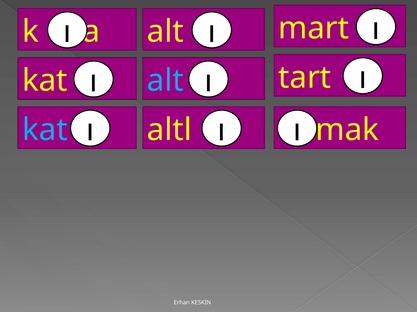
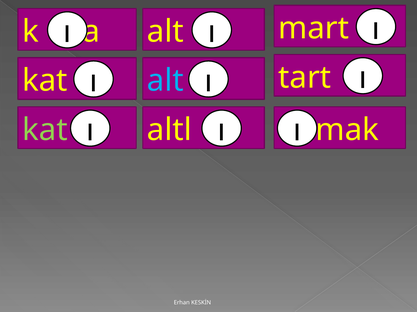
kat colour: light blue -> light green (45, 130)
